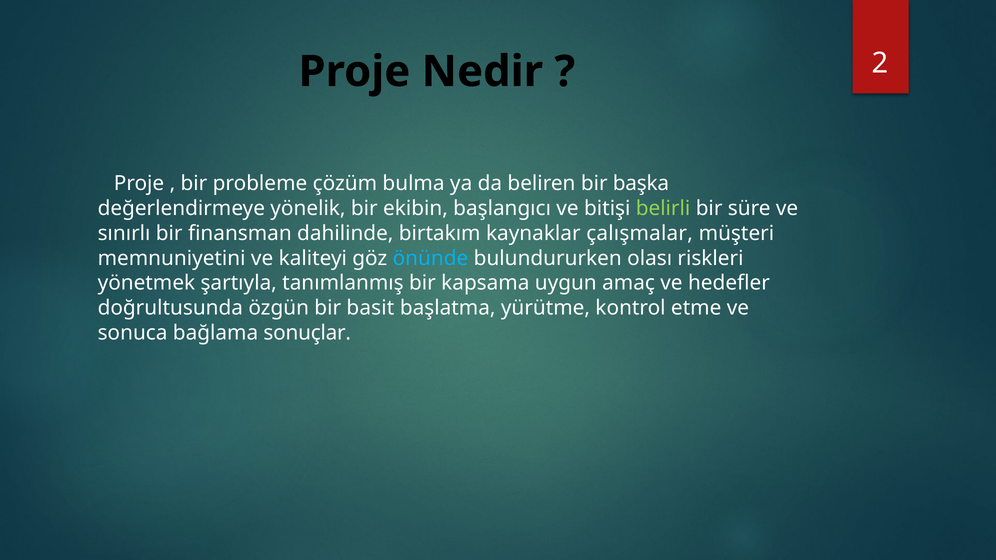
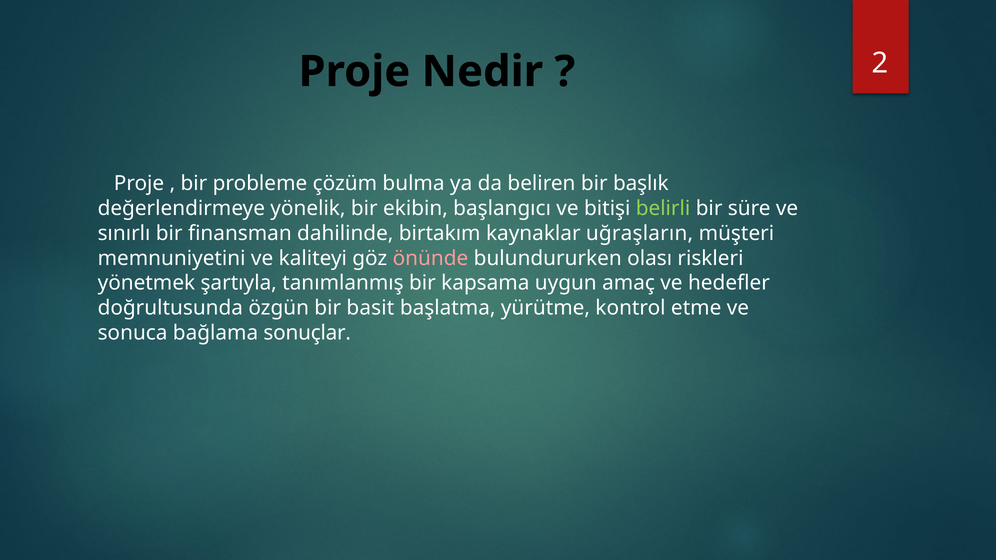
başka: başka -> başlık (641, 184)
çalışmalar: çalışmalar -> uğraşların (640, 233)
önünde colour: light blue -> pink (430, 258)
